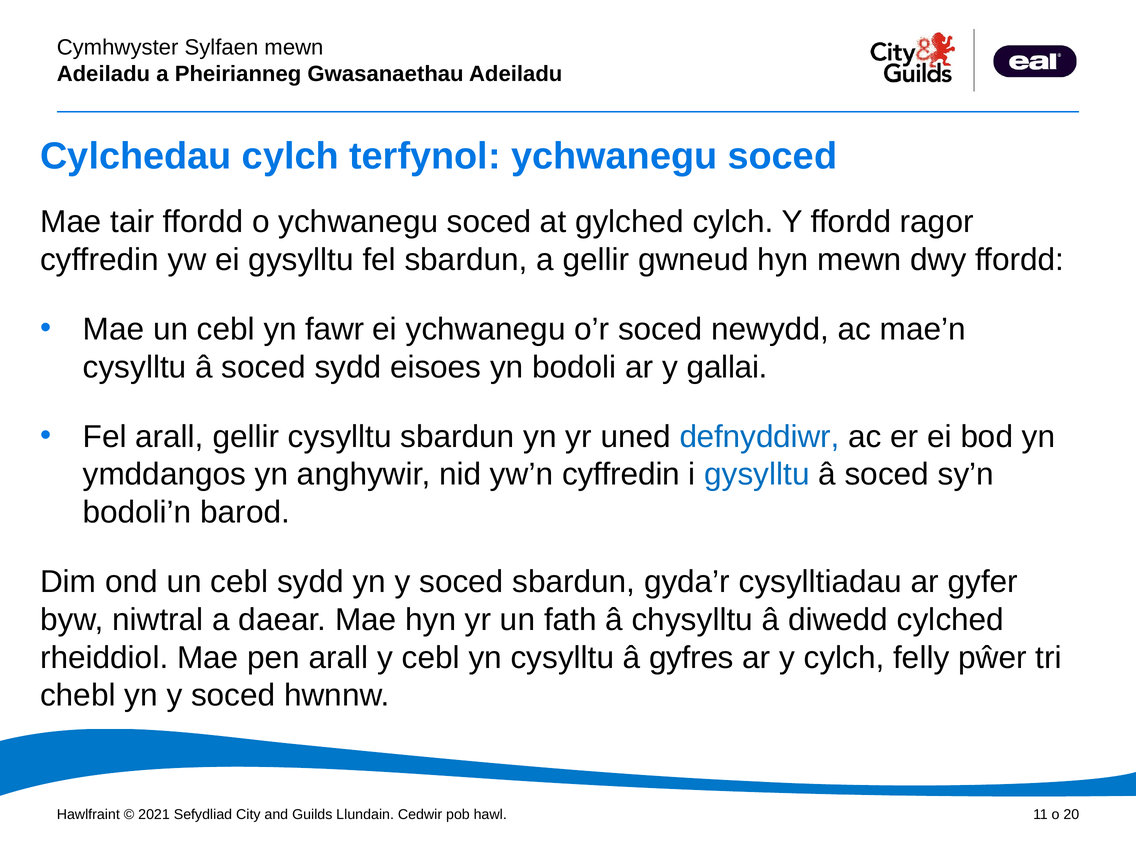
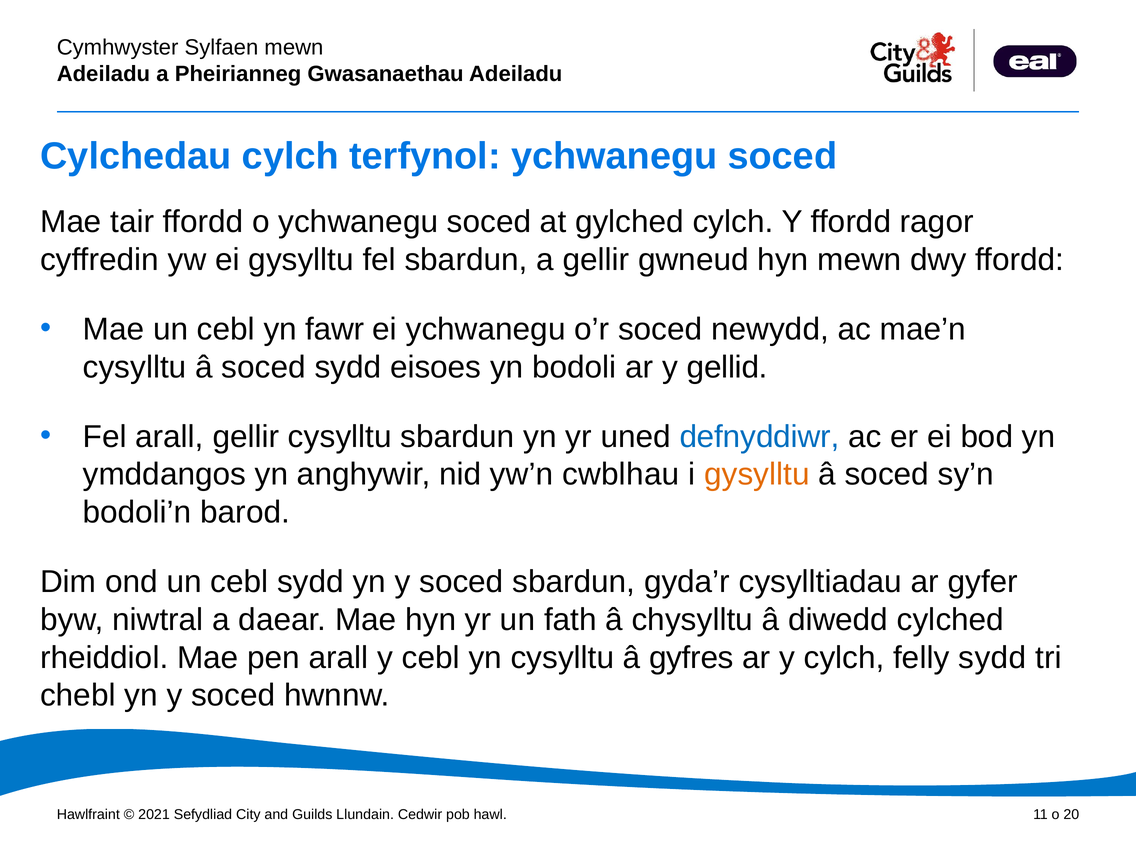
gallai: gallai -> gellid (727, 367)
yw’n cyffredin: cyffredin -> cwblhau (621, 475)
gysylltu colour: blue -> orange (757, 475)
felly pŵer: pŵer -> sydd (992, 658)
